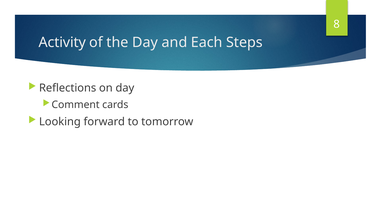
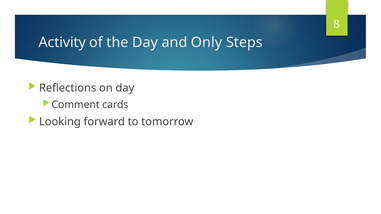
Each: Each -> Only (207, 42)
